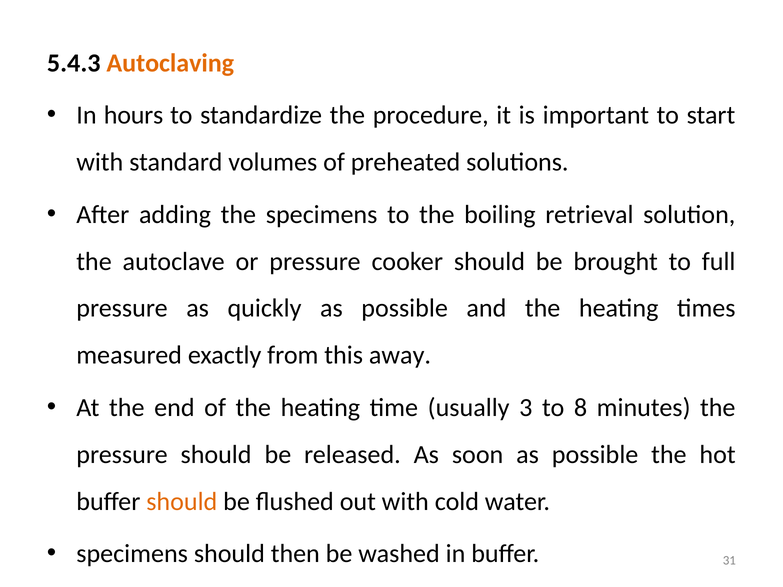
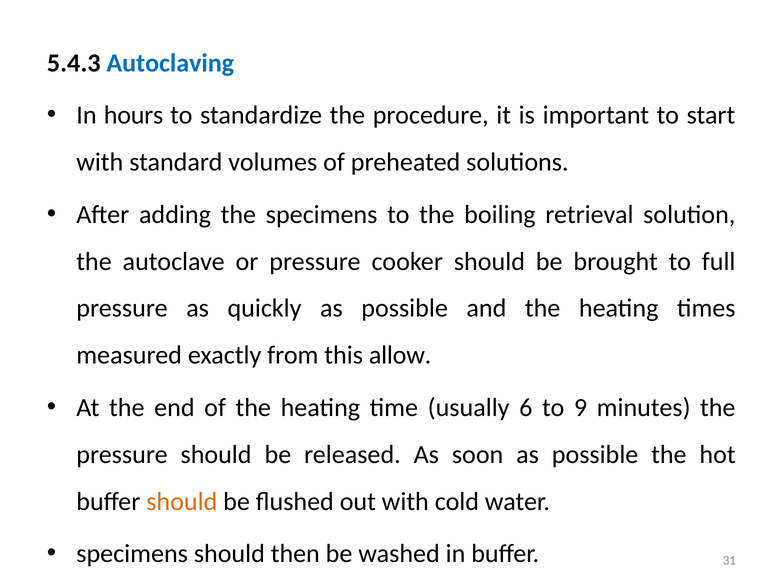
Autoclaving colour: orange -> blue (170, 63)
away: away -> allow (400, 355)
3: 3 -> 6 (526, 408)
8: 8 -> 9 (581, 408)
